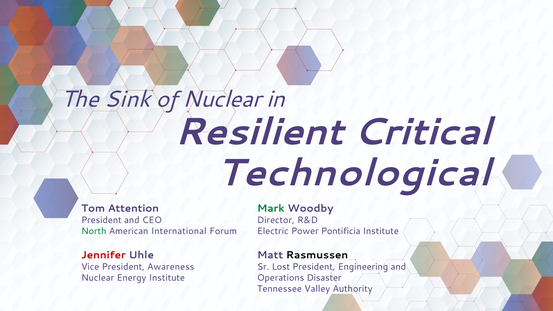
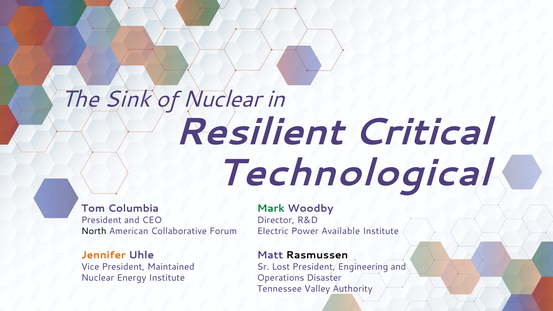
Attention: Attention -> Columbia (133, 208)
North colour: green -> black (94, 231)
International: International -> Collaborative (179, 231)
Pontificia: Pontificia -> Available (341, 231)
Jennifer colour: red -> orange (104, 255)
Awareness: Awareness -> Maintained (171, 267)
